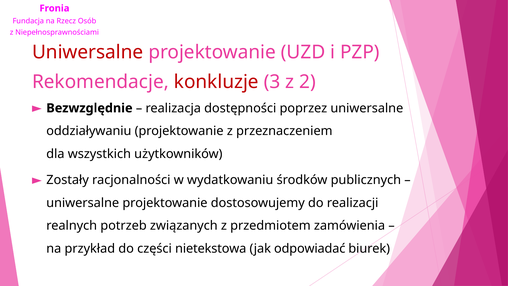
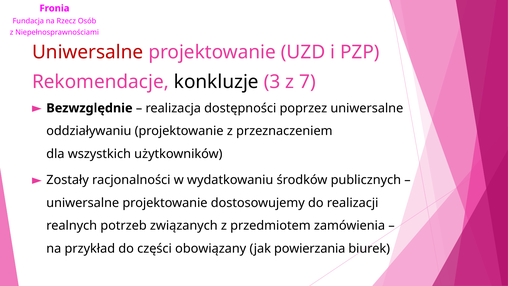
konkluzje colour: red -> black (216, 82)
2: 2 -> 7 (307, 82)
nietekstowa: nietekstowa -> obowiązany (211, 248)
odpowiadać: odpowiadać -> powierzania (310, 248)
